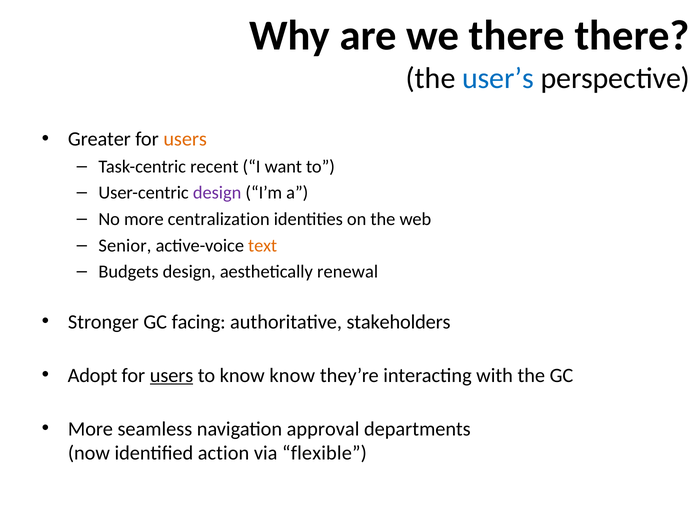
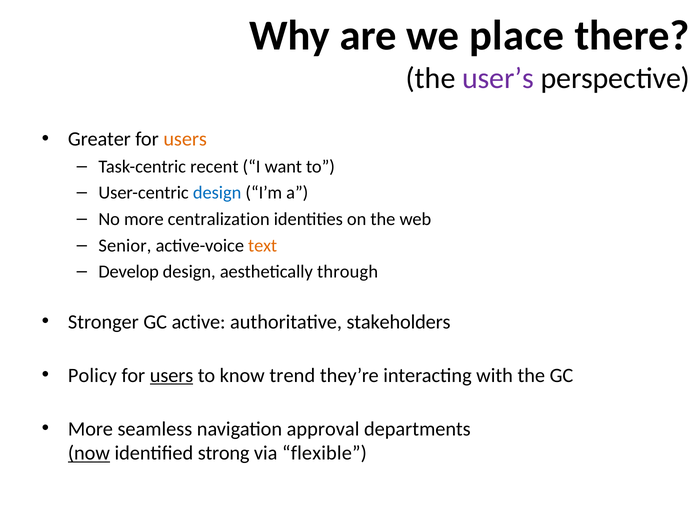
we there: there -> place (517, 36)
user’s colour: blue -> purple (498, 78)
design colour: purple -> blue (217, 193)
Budgets: Budgets -> Develop (129, 272)
renewal: renewal -> through (348, 272)
facing: facing -> active (199, 322)
Adopt: Adopt -> Policy (92, 375)
know know: know -> trend (292, 375)
now underline: none -> present (89, 453)
action: action -> strong (224, 453)
